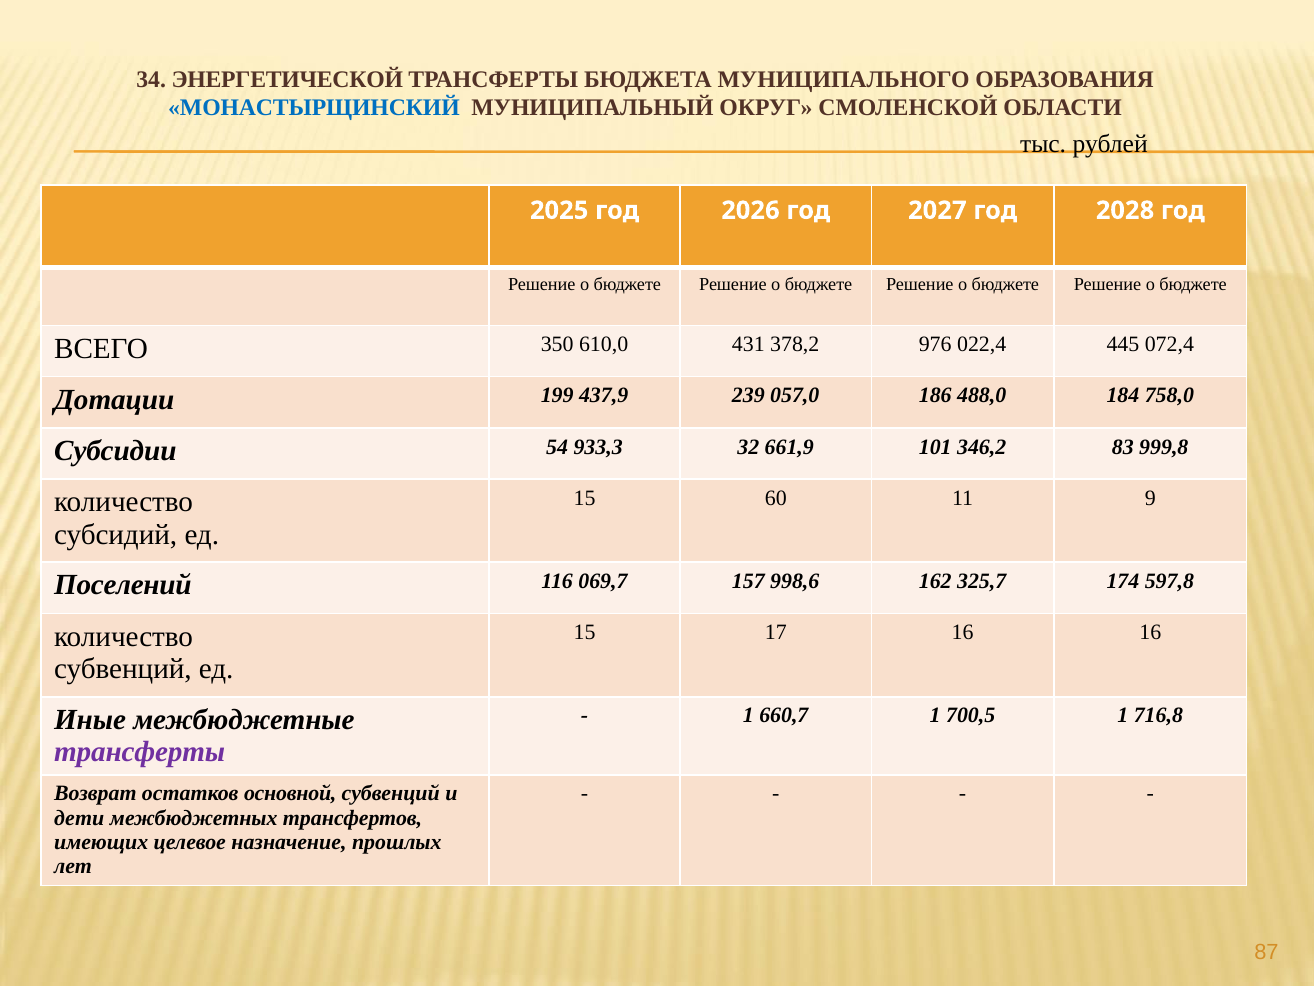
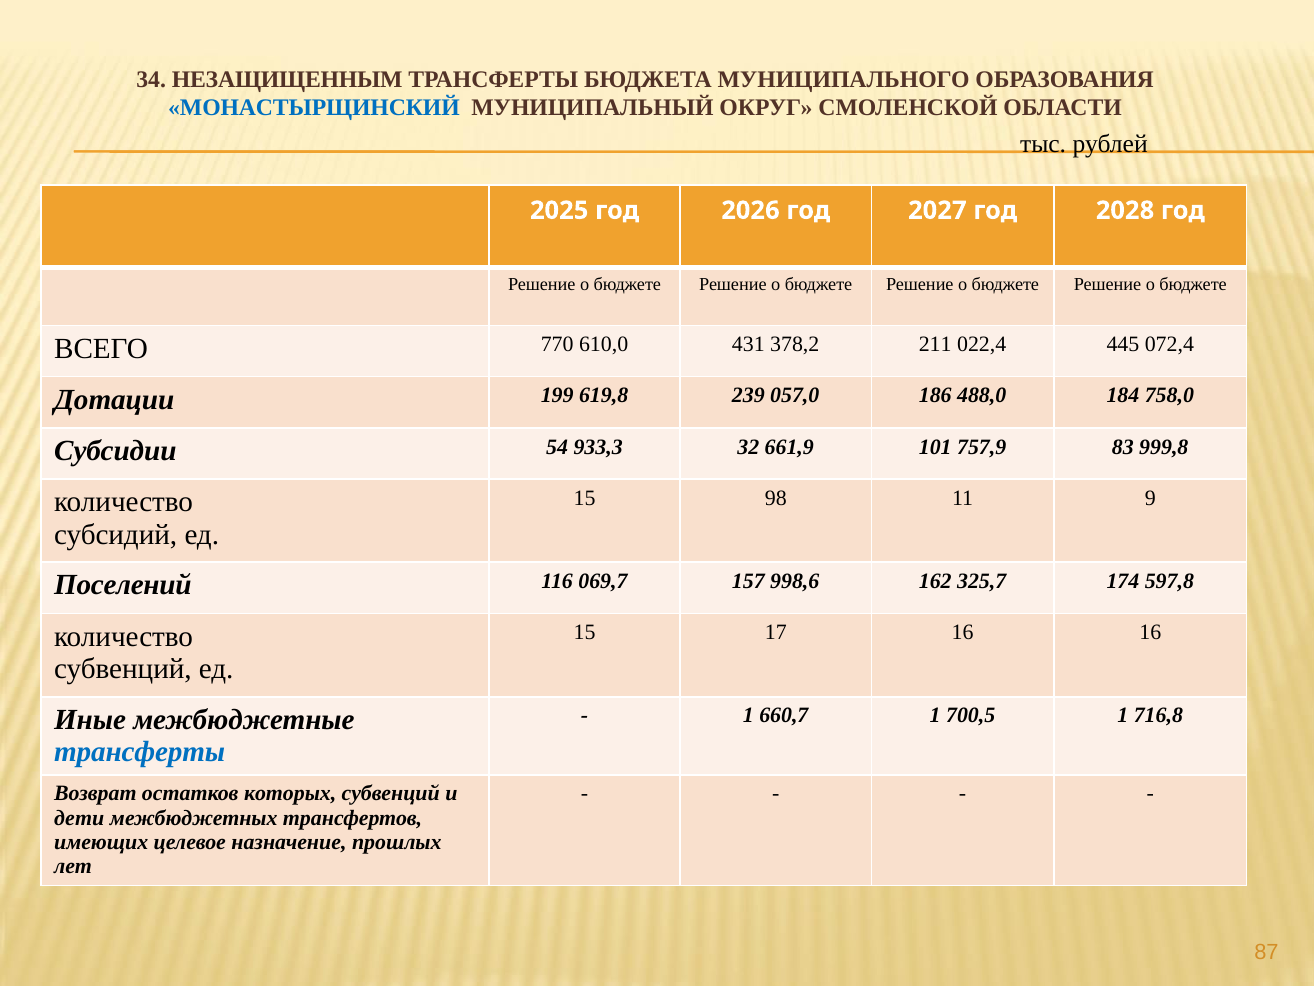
ЭНЕРГЕТИЧЕСКОЙ: ЭНЕРГЕТИЧЕСКОЙ -> НЕЗАЩИЩЕННЫМ (287, 79)
350: 350 -> 770 (557, 344)
976: 976 -> 211 (935, 344)
437,9: 437,9 -> 619,8 (604, 395)
346,2: 346,2 -> 757,9 (982, 447)
60: 60 -> 98 (776, 498)
трансферты colour: purple -> blue (140, 752)
основной: основной -> которых (290, 793)
